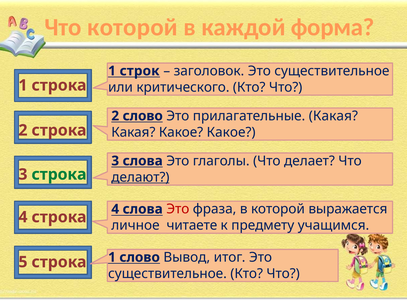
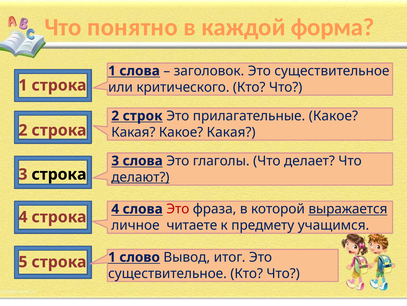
Что которой: которой -> понятно (132, 27)
1 строк: строк -> слова (140, 71)
2 слово: слово -> строк (143, 116)
прилагательные Какая: Какая -> Какое (333, 116)
Какая Какое Какое: Какое -> Какая (231, 132)
строка colour: green -> black (59, 174)
выражается underline: none -> present (348, 209)
